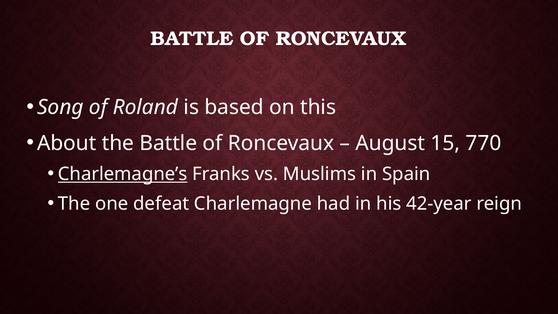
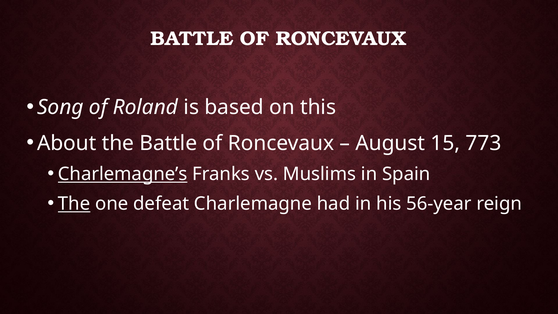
770: 770 -> 773 (483, 143)
The underline: none -> present (74, 204)
42-year: 42-year -> 56-year (439, 204)
